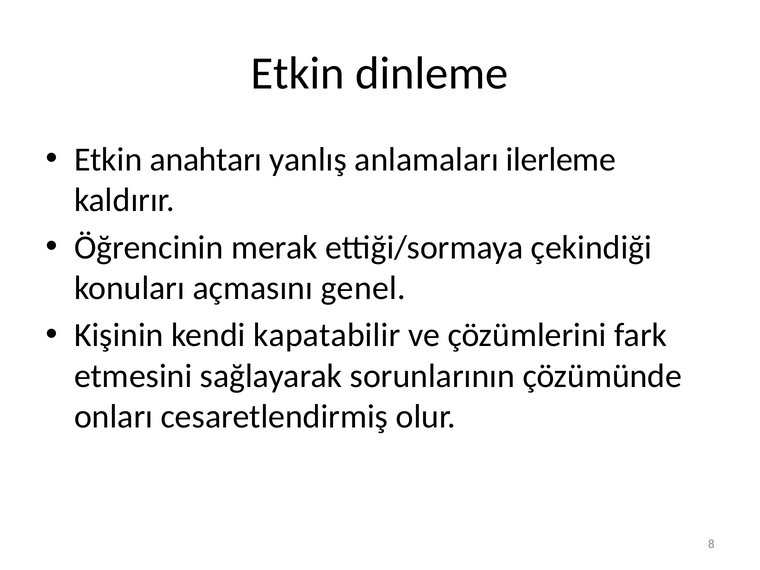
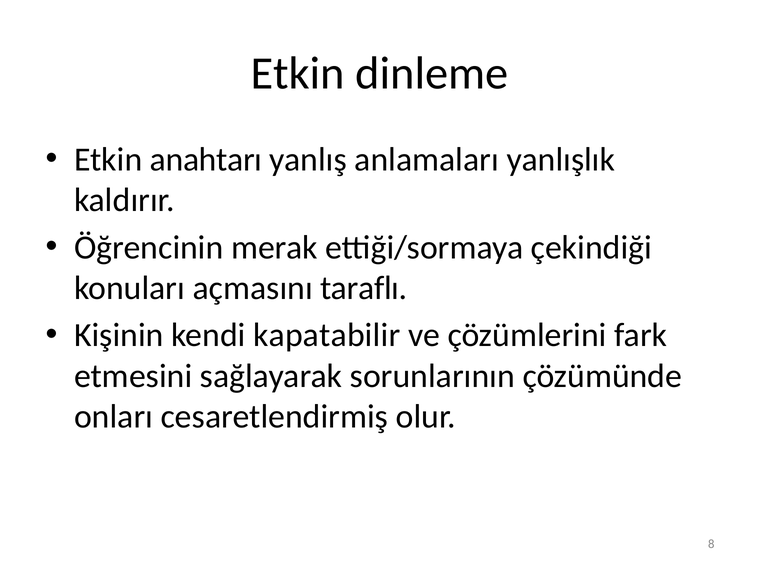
ilerleme: ilerleme -> yanlışlık (561, 159)
genel: genel -> taraflı (364, 288)
